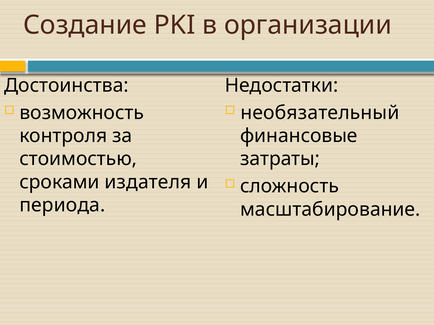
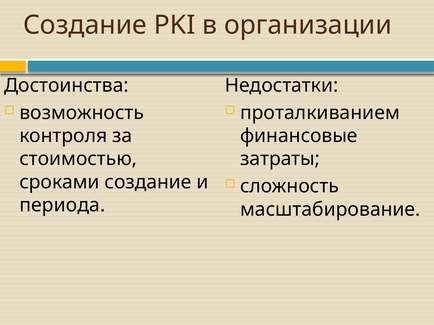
необязательный: необязательный -> проталкиванием (320, 113)
сроками издателя: издателя -> создание (148, 182)
